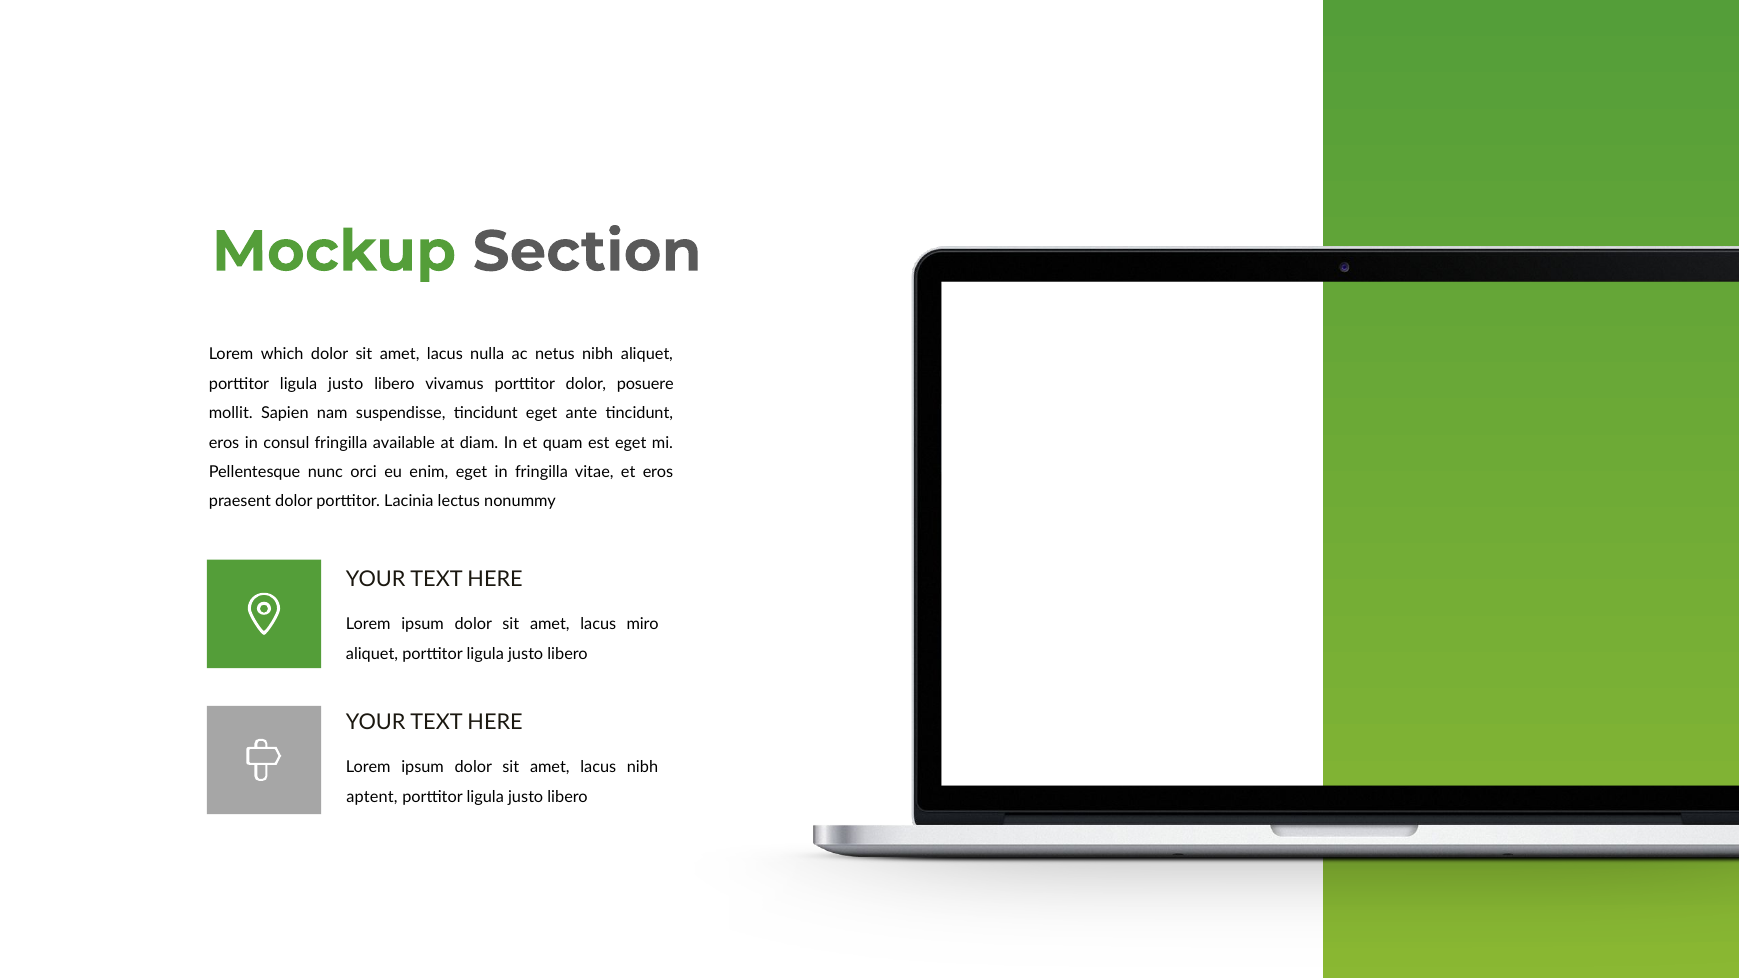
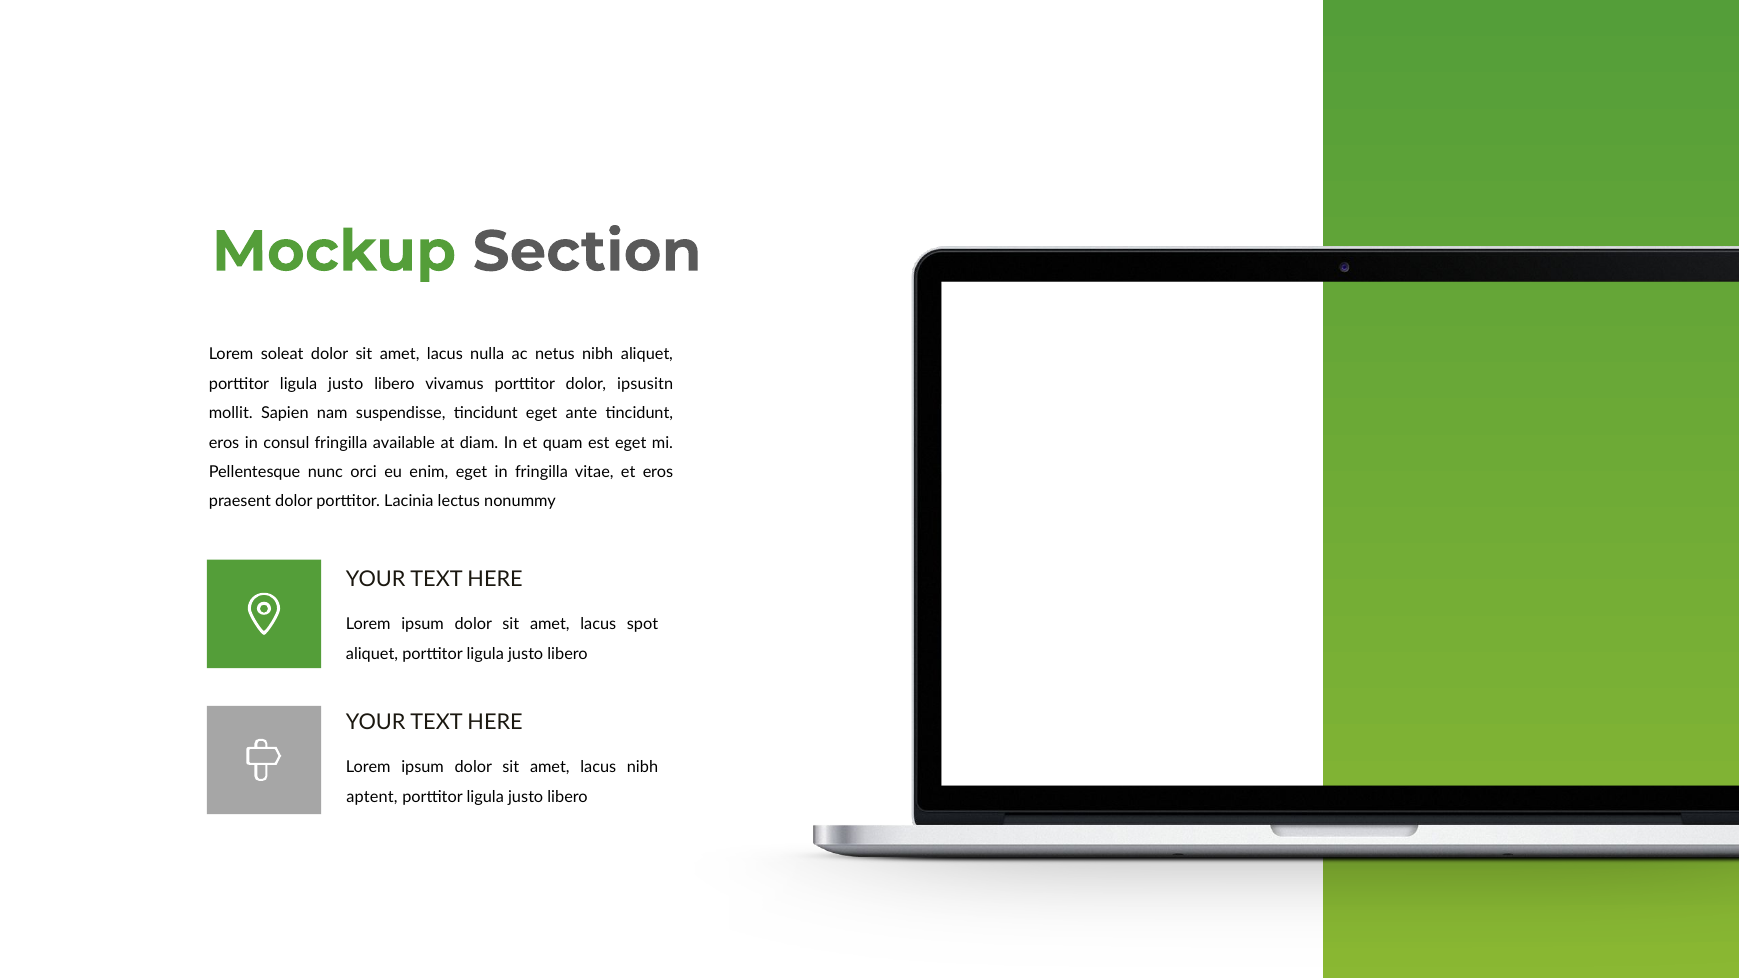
which: which -> soleat (282, 355)
posuere: posuere -> ipsusitn (645, 384)
miro: miro -> spot (642, 624)
